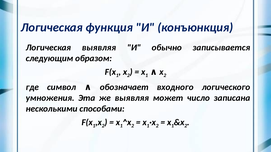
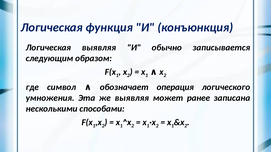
входного: входного -> операция (175, 87)
число: число -> ранее (198, 98)
